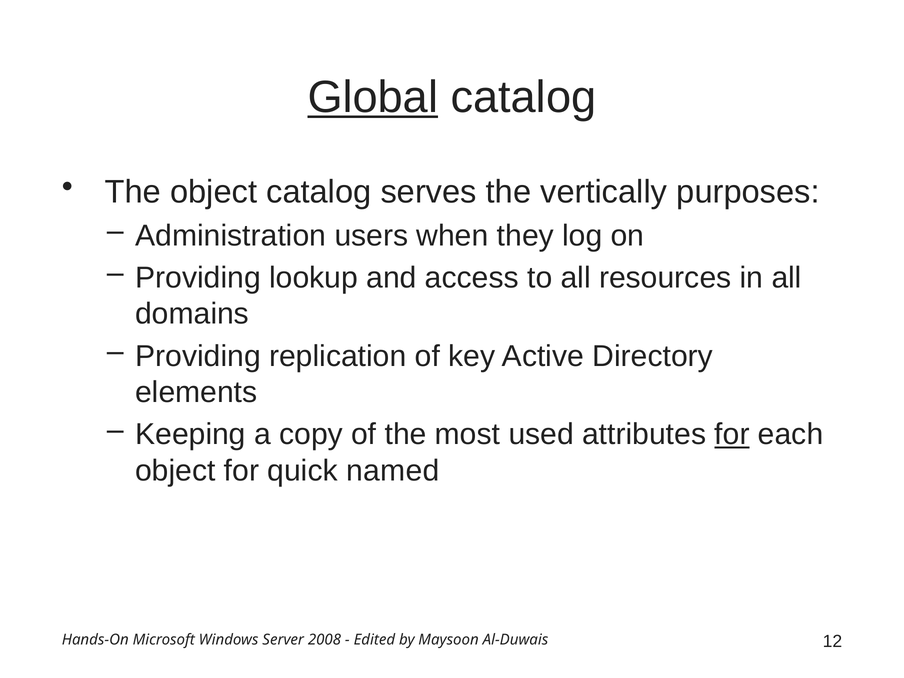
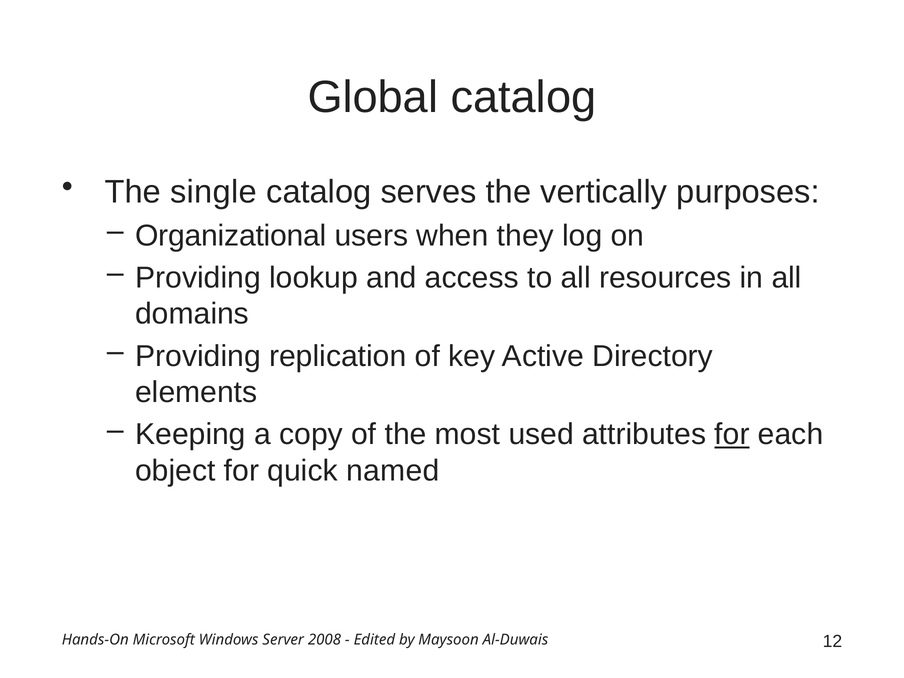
Global underline: present -> none (373, 97)
The object: object -> single (213, 192)
Administration: Administration -> Organizational (231, 236)
